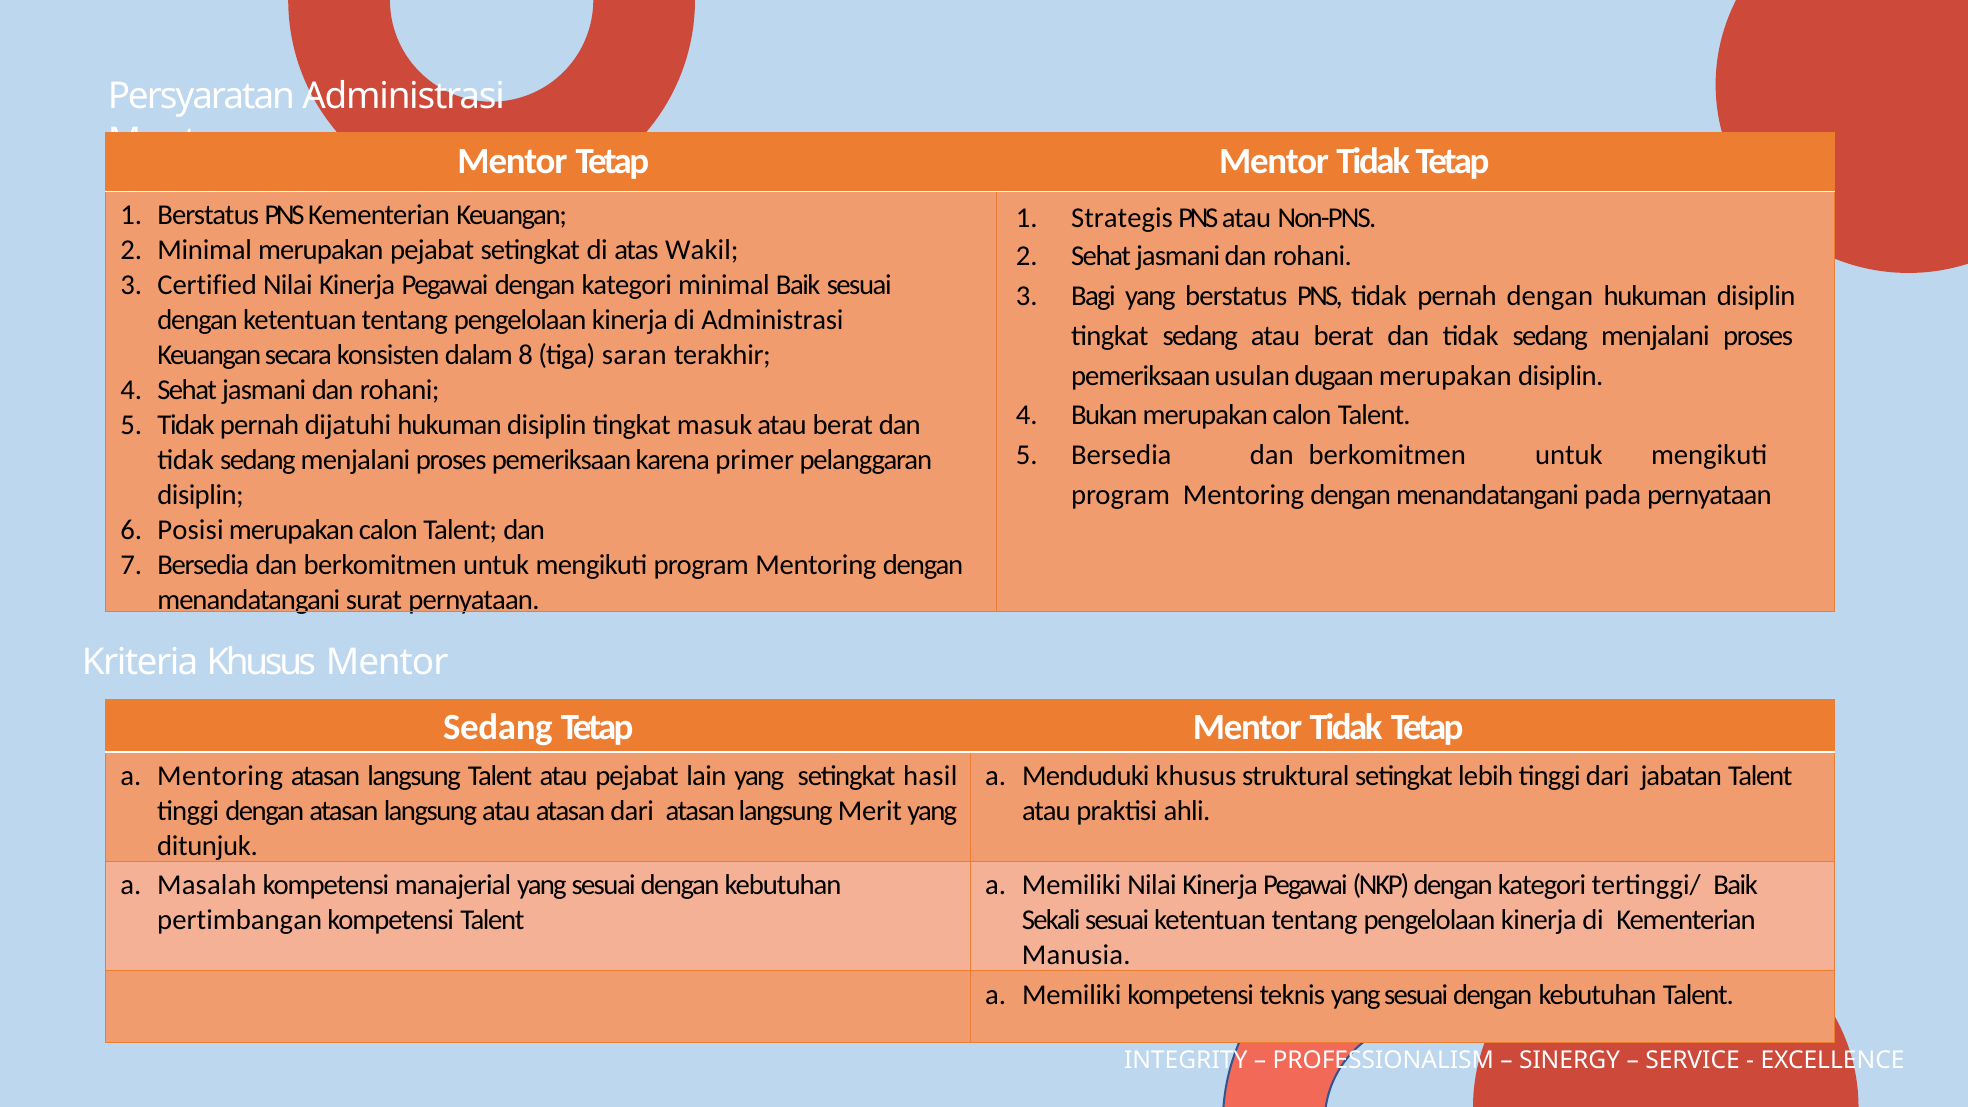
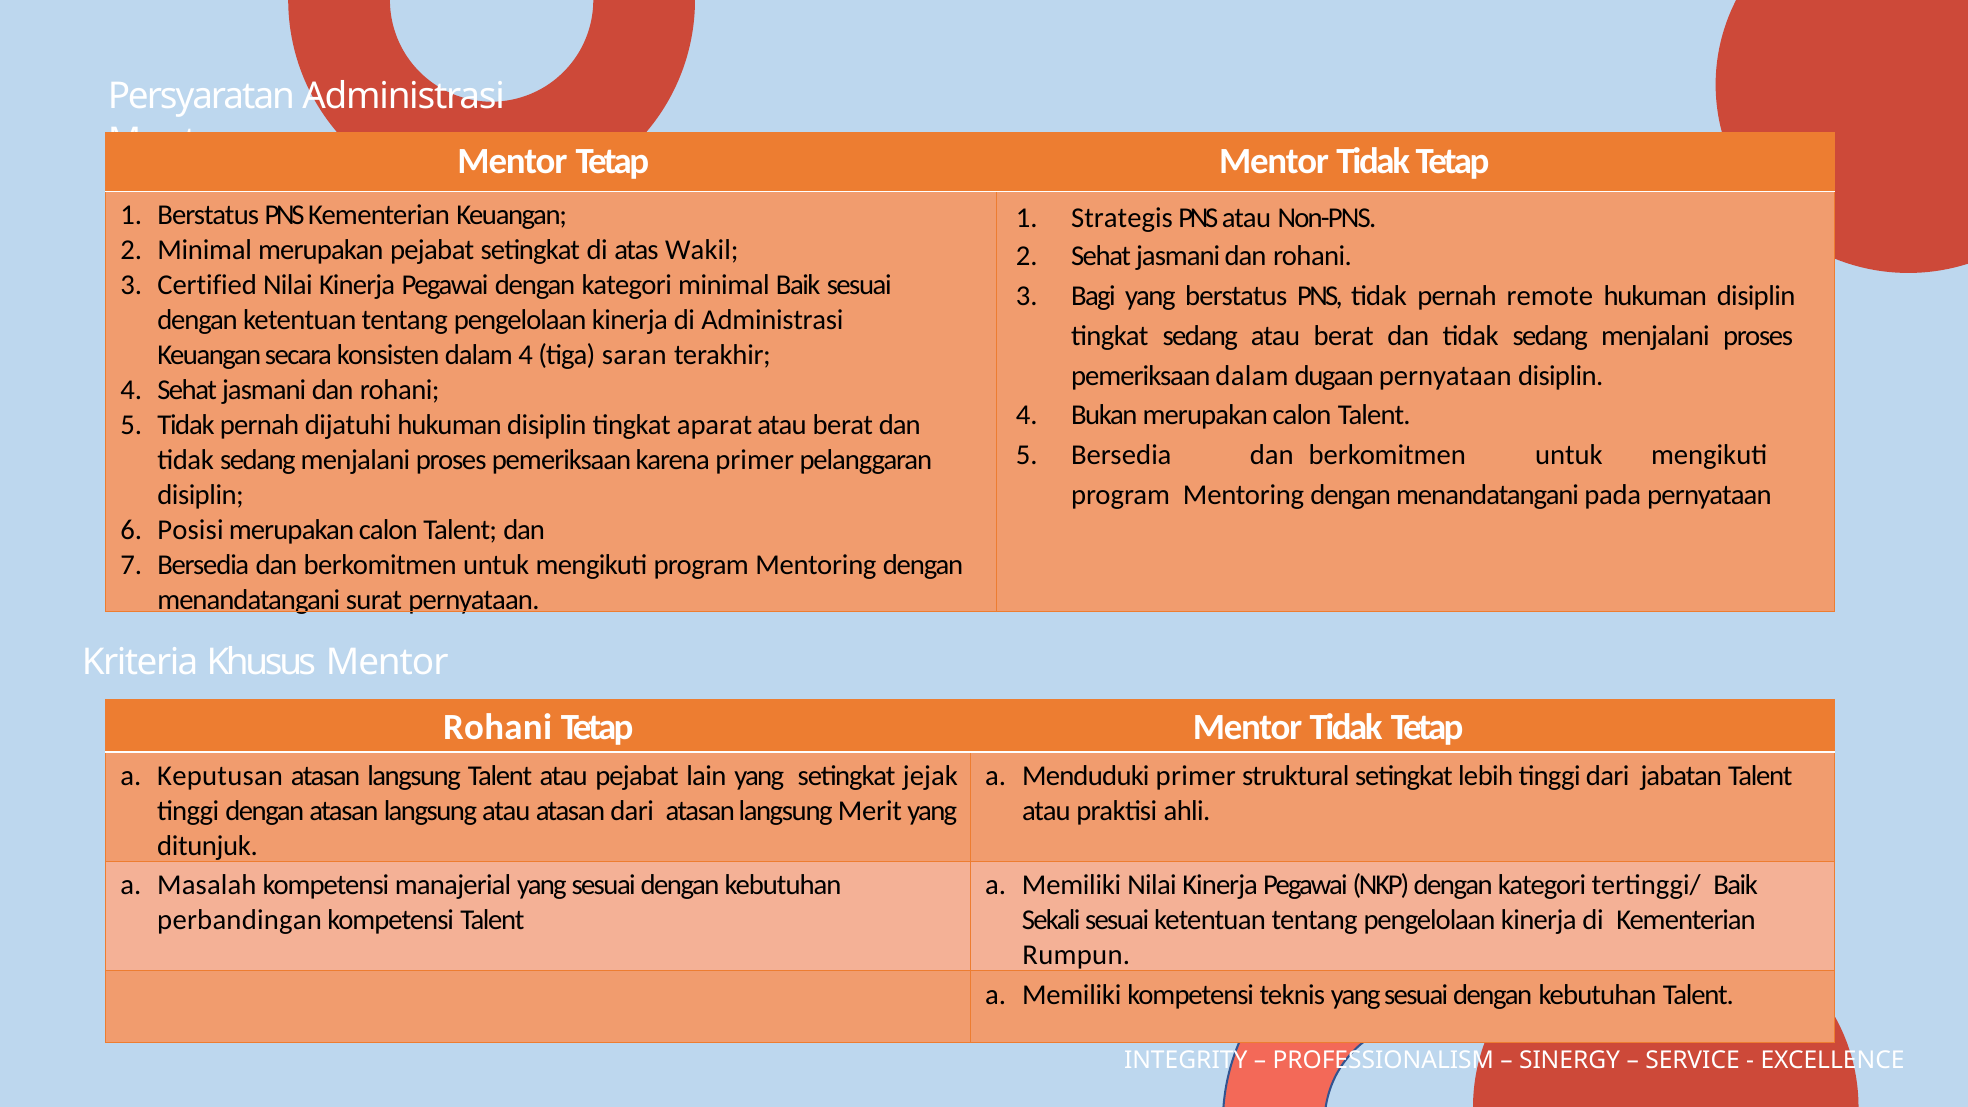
pernah dengan: dengan -> remote (1550, 296)
dalam 8: 8 -> 4 (526, 355)
pemeriksaan usulan: usulan -> dalam (1252, 376)
dugaan merupakan: merupakan -> pernyataan (1445, 376)
masuk: masuk -> aparat (715, 425)
Sedang: Sedang -> Rohani (498, 728)
Mentoring: Mentoring -> Keputusan (220, 776)
hasil: hasil -> jejak (930, 776)
Menduduki khusus: khusus -> primer (1196, 776)
pertimbangan: pertimbangan -> perbandingan (240, 920)
Manusia: Manusia -> Rumpun (1076, 955)
